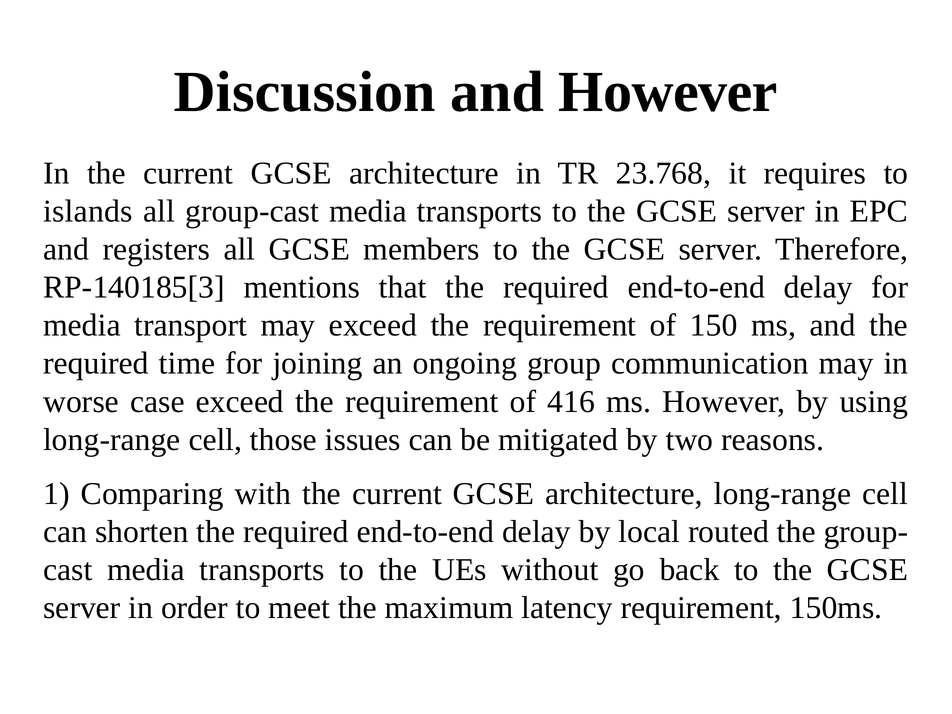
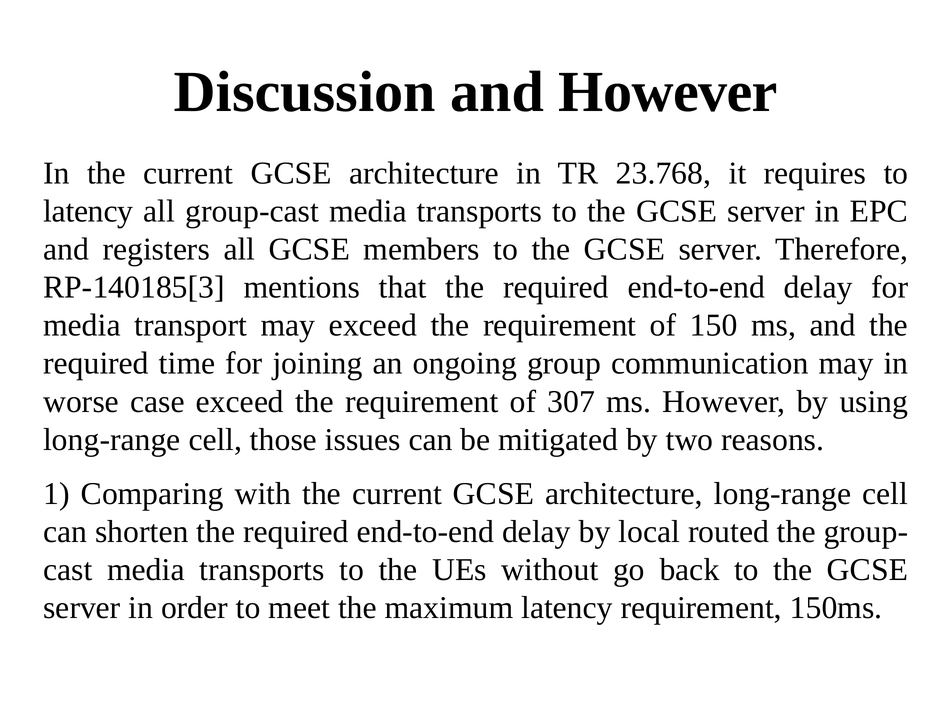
islands: islands -> latency (88, 211)
416: 416 -> 307 (571, 402)
